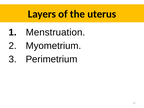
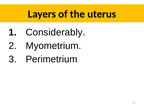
Menstruation: Menstruation -> Considerably (56, 32)
